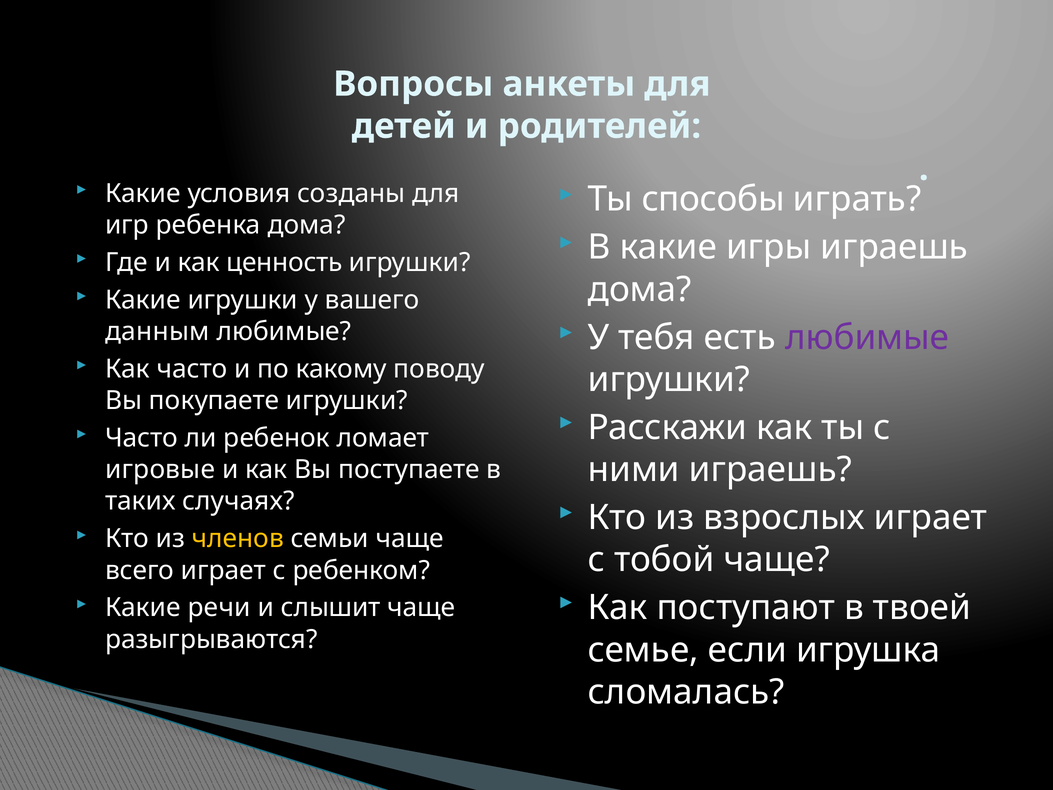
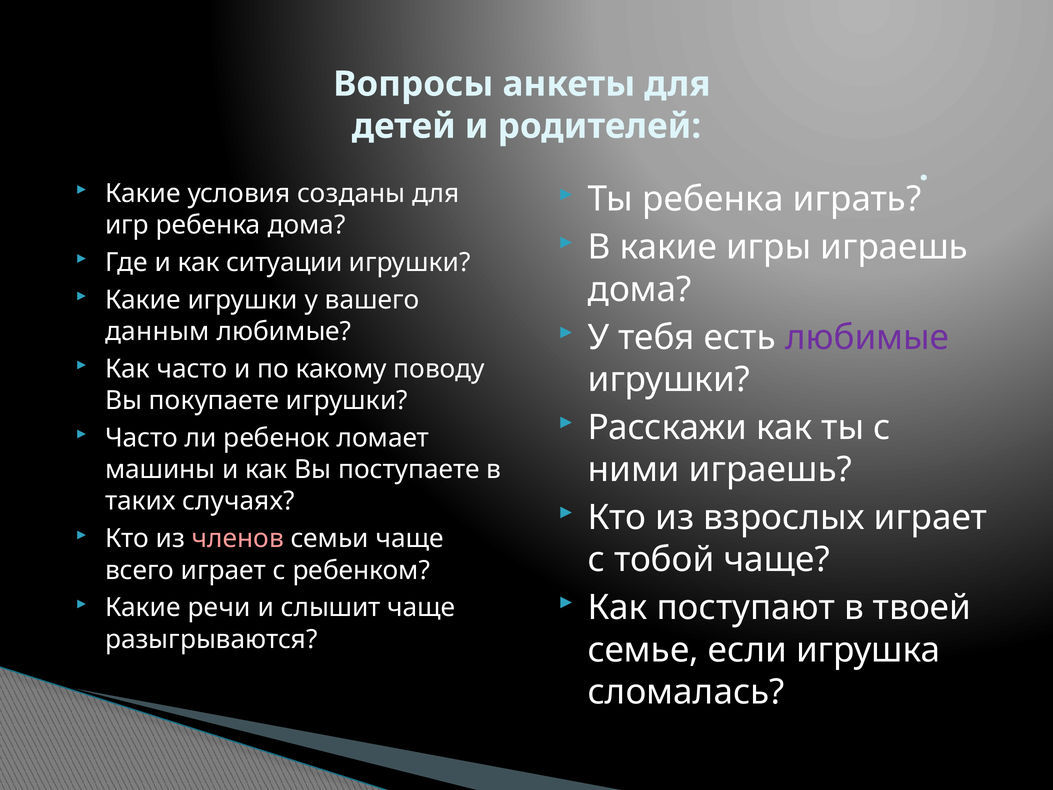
Ты способы: способы -> ребенка (713, 199)
ценность: ценность -> ситуации (285, 262)
игровые: игровые -> машины (160, 470)
членов colour: yellow -> pink (238, 539)
